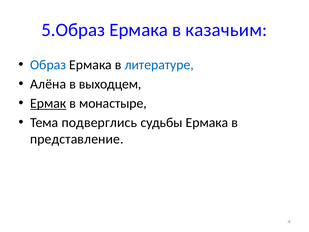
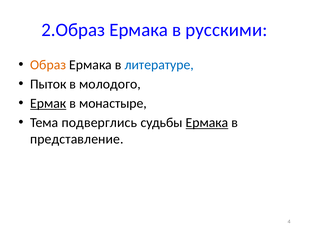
5.Образ: 5.Образ -> 2.Образ (73, 30)
казачьим: казачьим -> русскими (226, 30)
Образ colour: blue -> orange (48, 65)
Алёна: Алёна -> Пыток (48, 84)
выходцем: выходцем -> молодого (110, 84)
Ермака underline: none -> present (207, 123)
